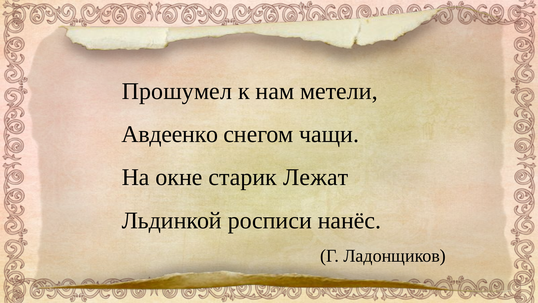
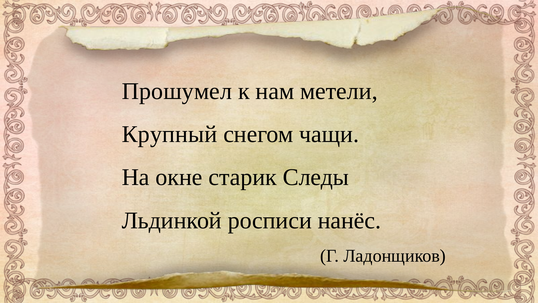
Авдеенко: Авдеенко -> Крупный (169, 134)
Лежат: Лежат -> Следы (316, 177)
